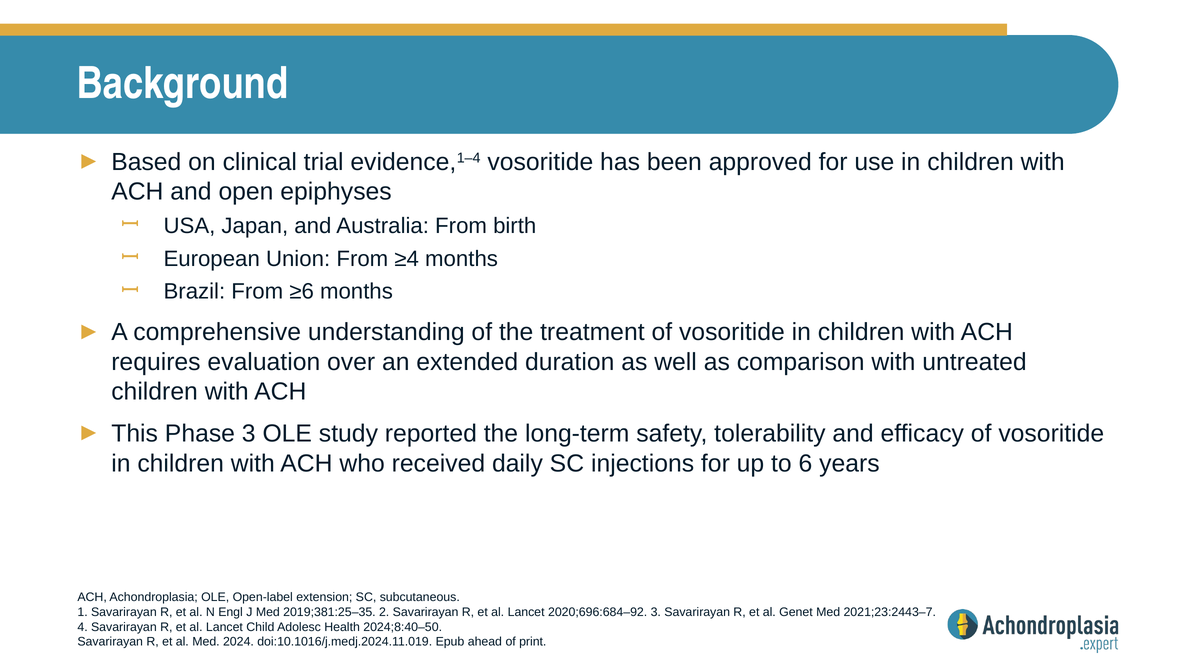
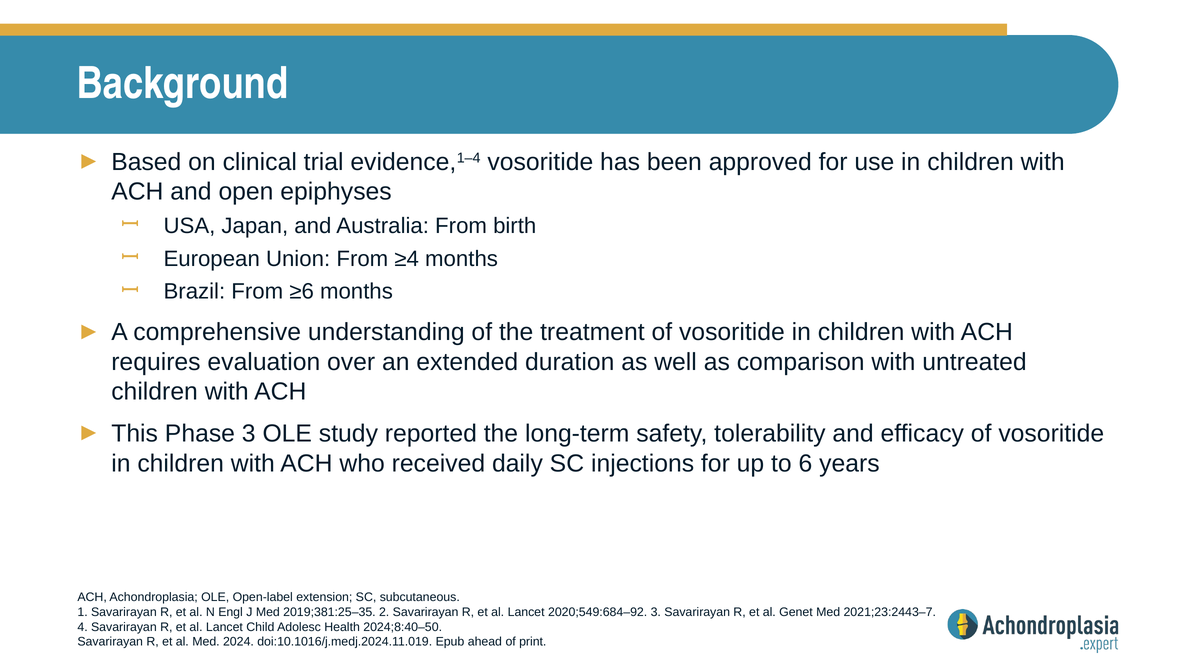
2020;696:684–92: 2020;696:684–92 -> 2020;549:684–92 (598, 612)
